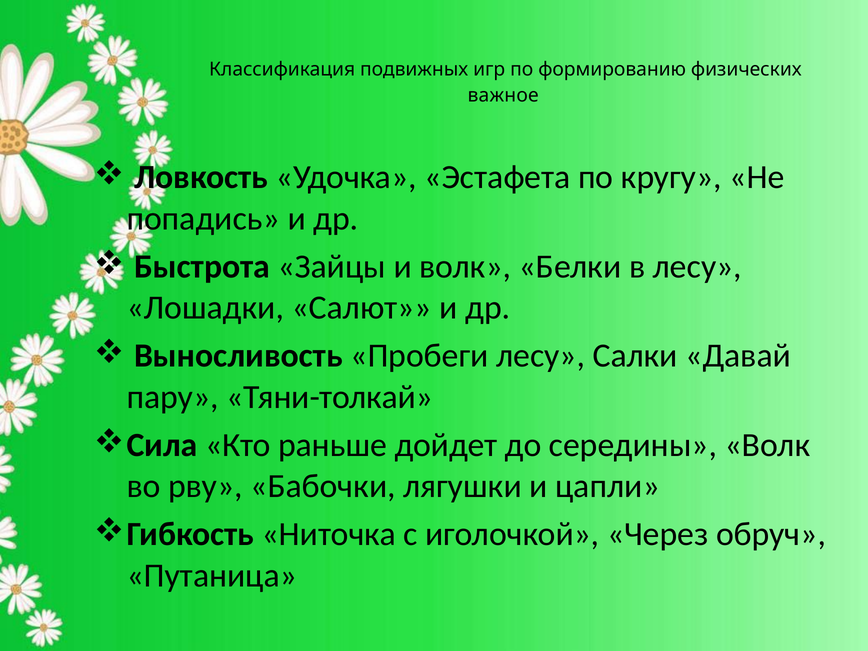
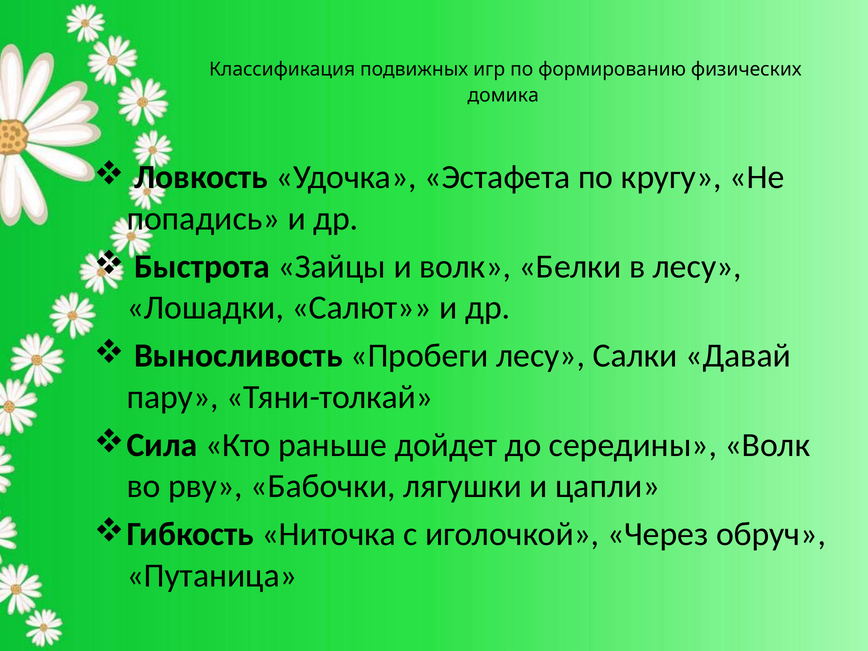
важное: важное -> домика (503, 96)
